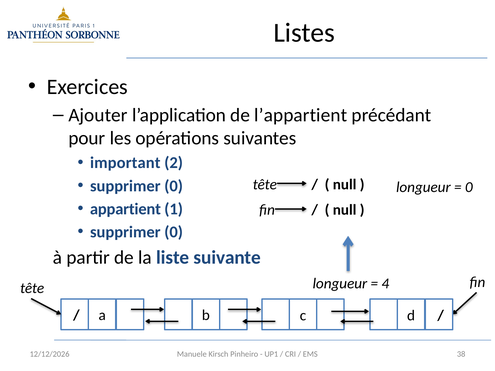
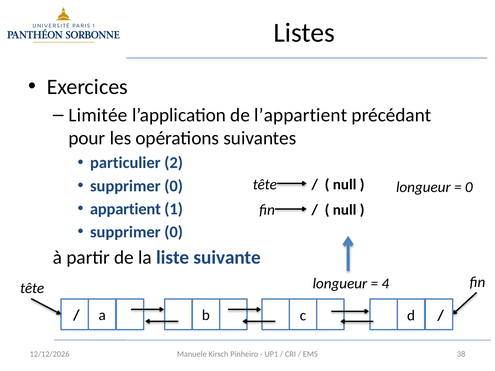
Ajouter: Ajouter -> Limitée (98, 115)
important: important -> particulier (125, 163)
